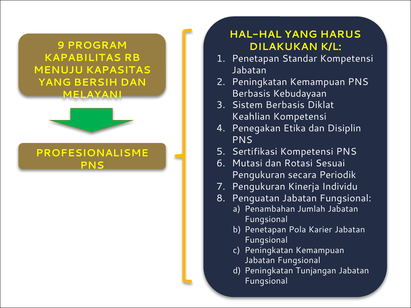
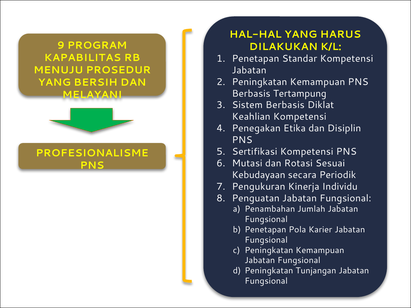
KAPASITAS: KAPASITAS -> PROSEDUR (118, 70)
Kebudayaan: Kebudayaan -> Tertampung (300, 94)
Pengukuran: Pengukuran -> Kebudayaan (259, 175)
